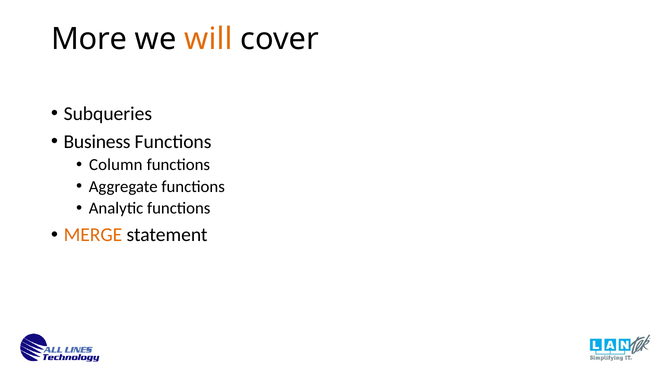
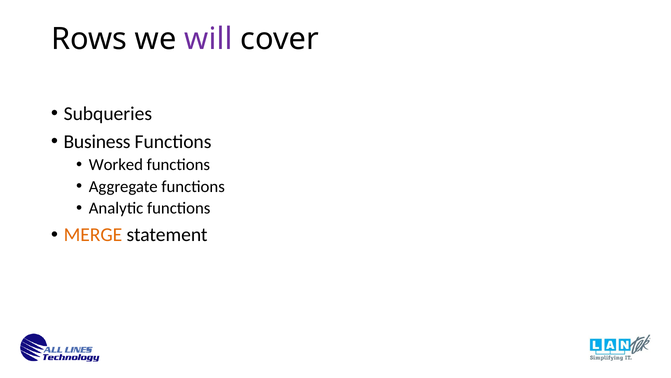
More: More -> Rows (89, 39)
will colour: orange -> purple (208, 39)
Column: Column -> Worked (116, 165)
